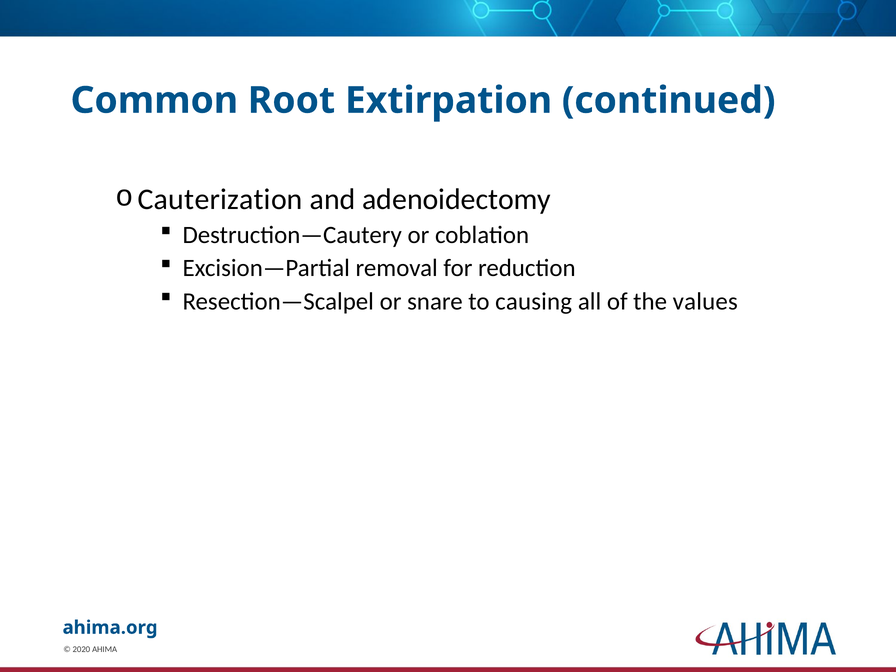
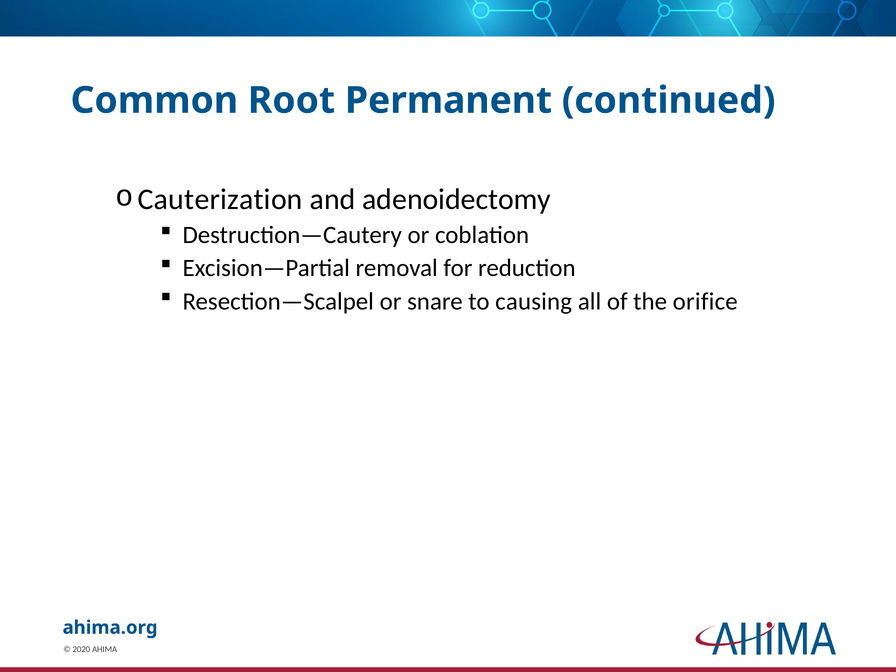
Extirpation: Extirpation -> Permanent (449, 100)
values: values -> orifice (705, 301)
